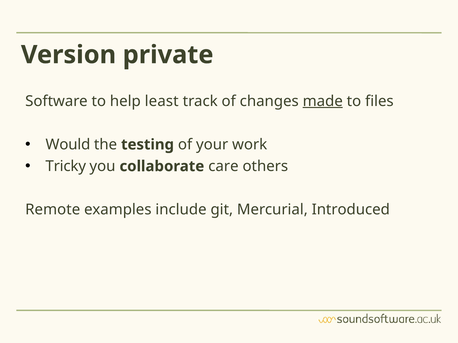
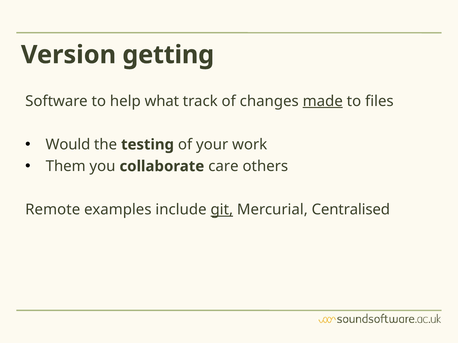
private: private -> getting (168, 55)
least: least -> what (162, 101)
Tricky: Tricky -> Them (66, 166)
git underline: none -> present (222, 210)
Introduced: Introduced -> Centralised (351, 210)
